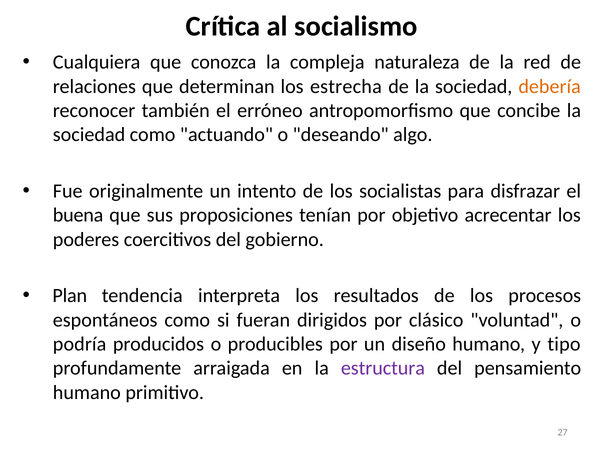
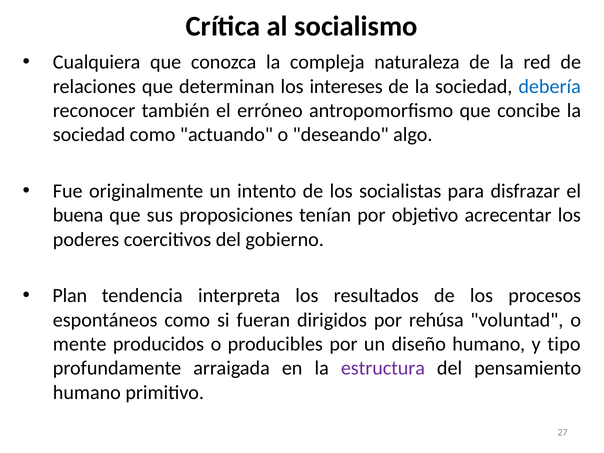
estrecha: estrecha -> intereses (346, 86)
debería colour: orange -> blue (550, 86)
clásico: clásico -> rehúsa (436, 320)
podría: podría -> mente (80, 344)
